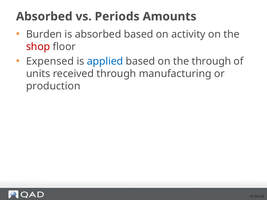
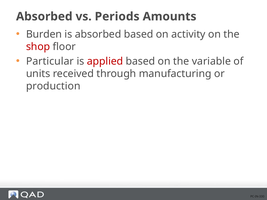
Expensed: Expensed -> Particular (50, 61)
applied colour: blue -> red (105, 61)
the through: through -> variable (211, 61)
